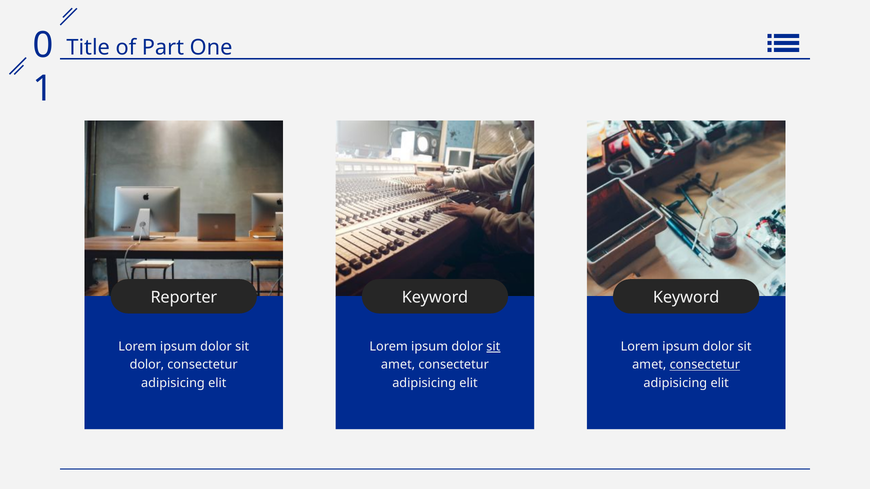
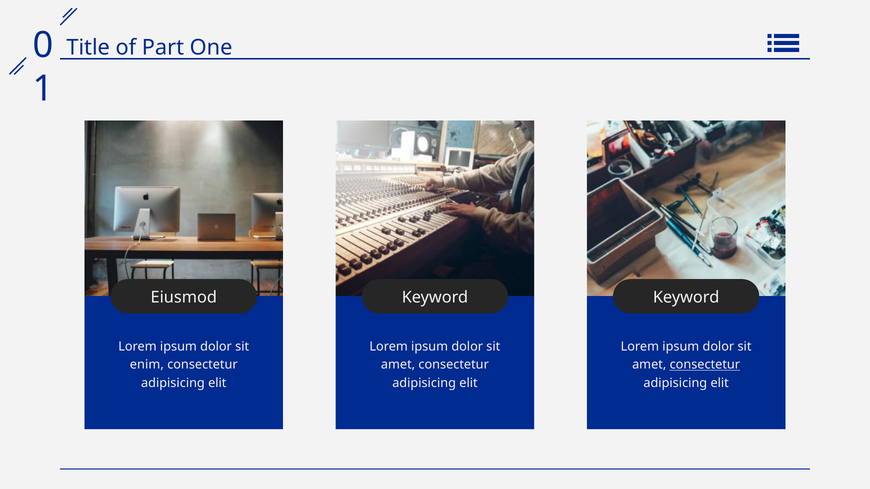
Reporter: Reporter -> Eiusmod (184, 298)
sit underline: present -> none (493, 347)
dolor: dolor -> enim (147, 365)
